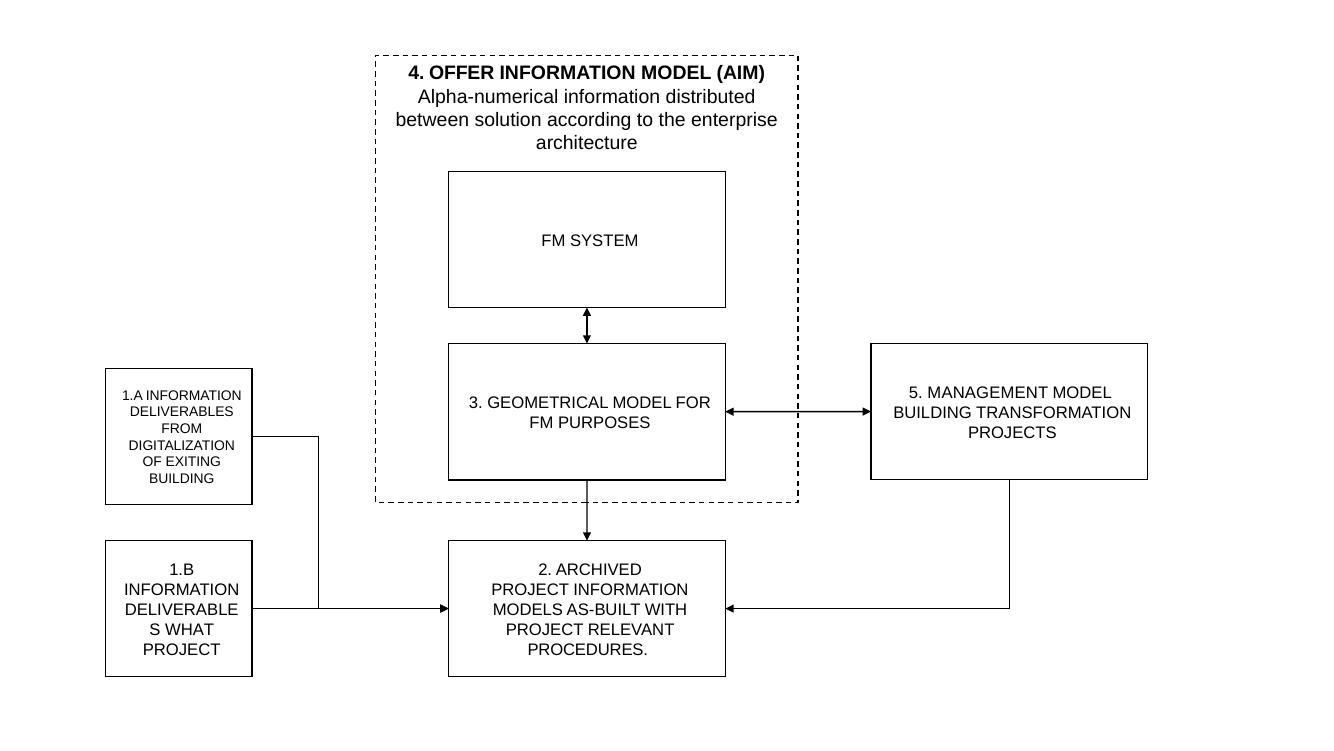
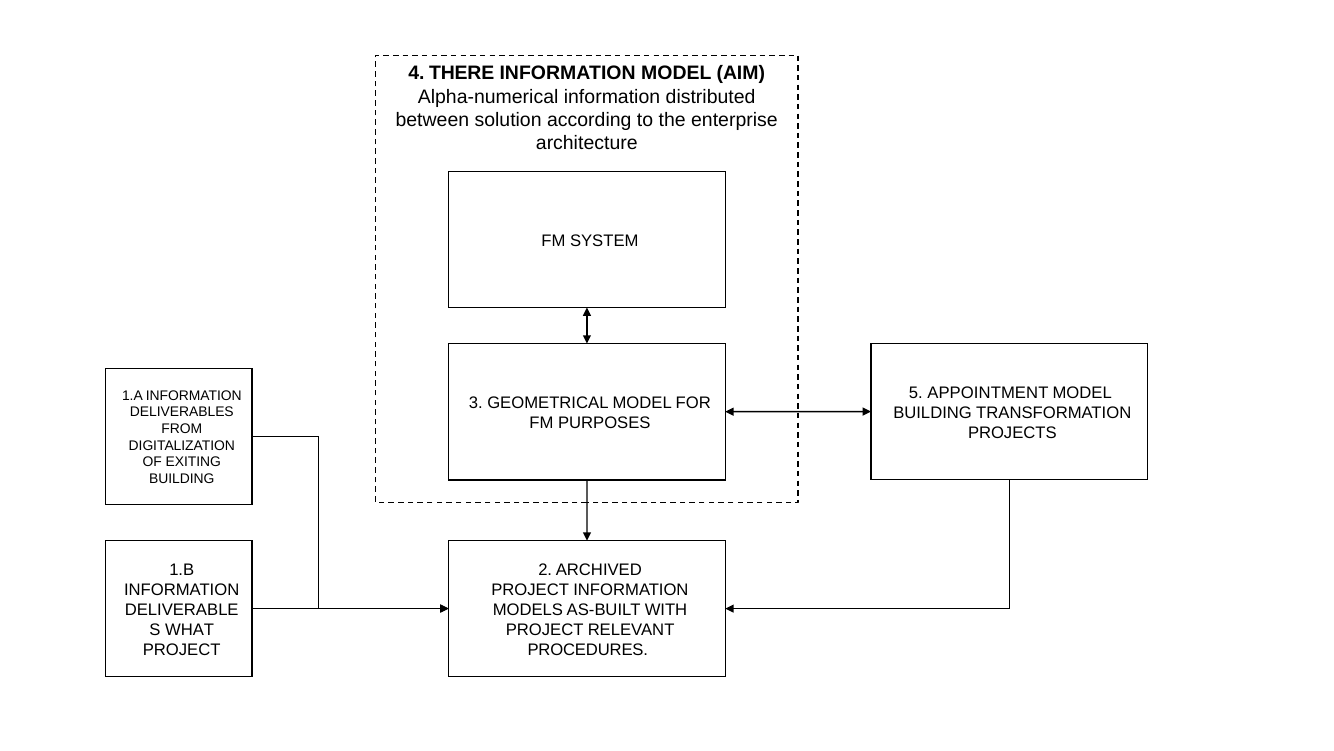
OFFER: OFFER -> THERE (462, 73)
MANAGEMENT: MANAGEMENT -> APPOINTMENT (988, 392)
